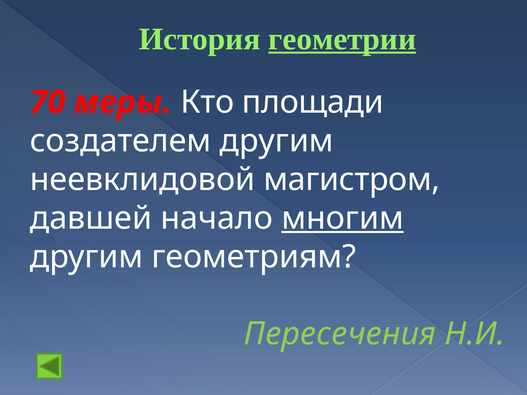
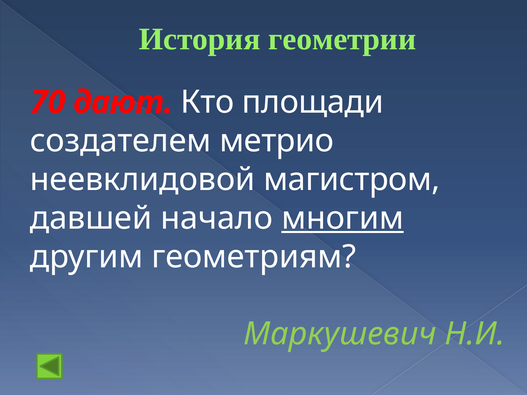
геометрии underline: present -> none (342, 39)
меры: меры -> дают (123, 102)
создателем другим: другим -> метрио (277, 141)
Пересечения: Пересечения -> Маркушевич (340, 334)
